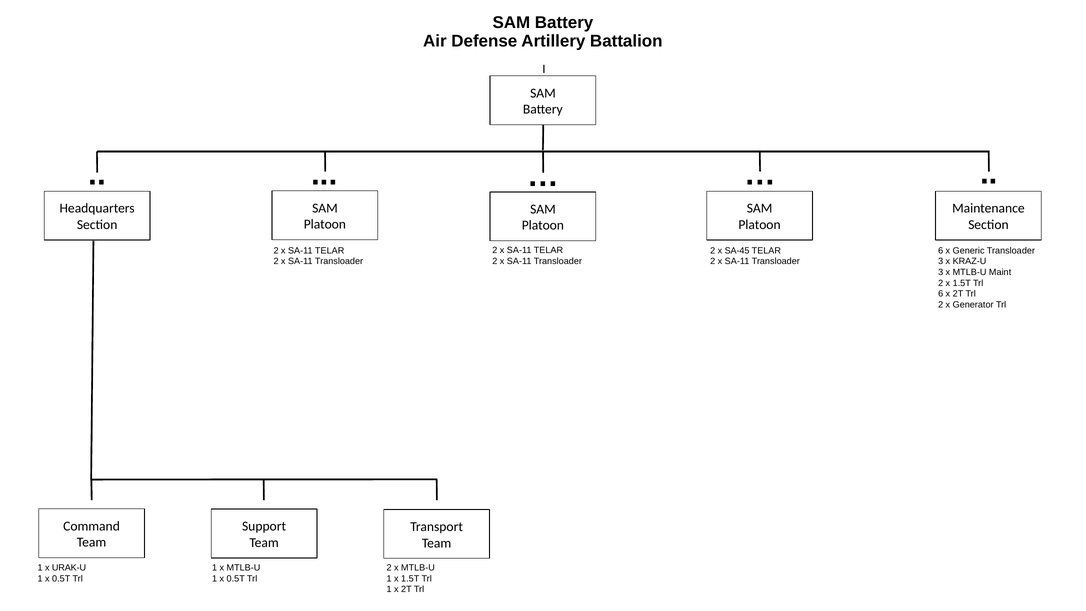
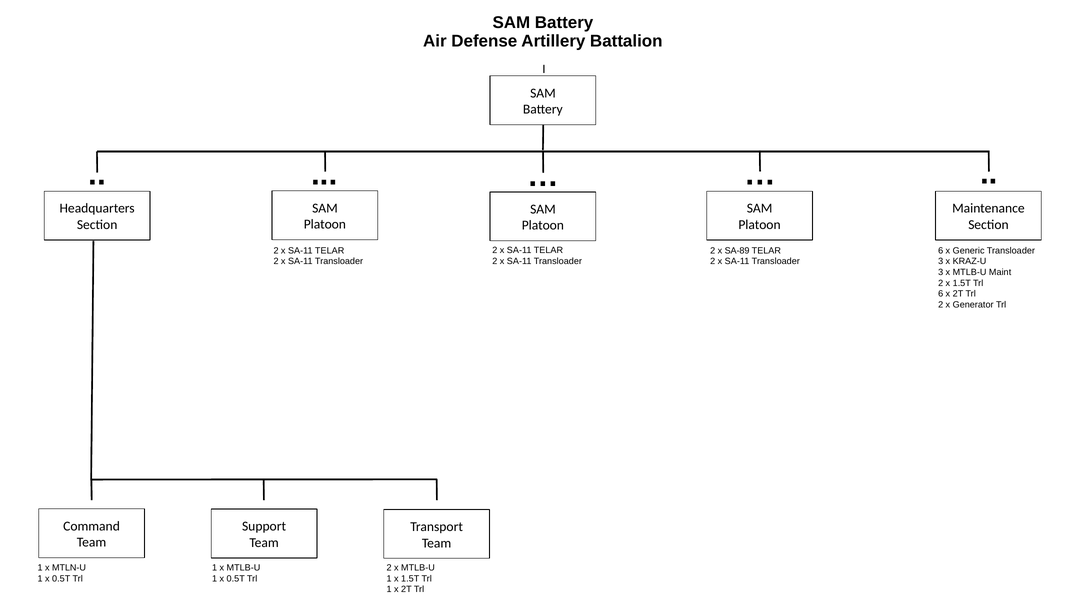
SA-45: SA-45 -> SA-89 (737, 251)
URAK-U: URAK-U -> MTLN-U (69, 568)
